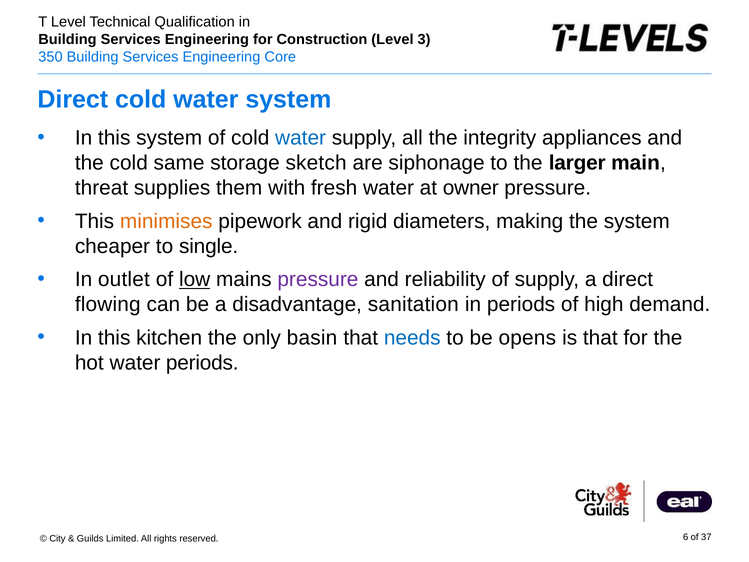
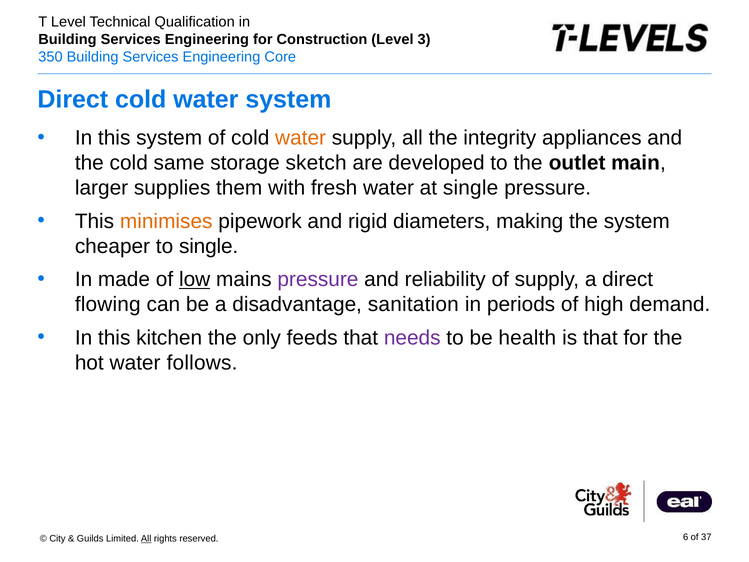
water colour: blue -> orange (301, 138)
siphonage: siphonage -> developed (437, 163)
larger: larger -> outlet (577, 163)
threat: threat -> larger (102, 188)
at owner: owner -> single (471, 188)
outlet: outlet -> made (124, 279)
basin: basin -> feeds (312, 338)
needs colour: blue -> purple (412, 338)
opens: opens -> health (527, 338)
water periods: periods -> follows (202, 363)
All underline: none -> present (146, 538)
